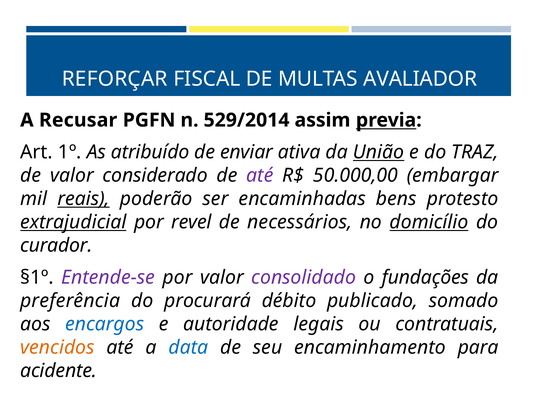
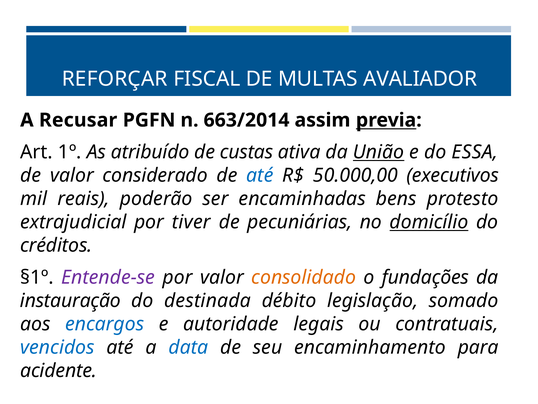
529/2014: 529/2014 -> 663/2014 (247, 120)
enviar: enviar -> custas (247, 152)
TRAZ: TRAZ -> ESSA (475, 152)
até colour: purple -> blue (260, 175)
embargar: embargar -> executivos (453, 175)
reais underline: present -> none (84, 199)
extrajudicial underline: present -> none (73, 222)
revel: revel -> tiver (191, 222)
necessários: necessários -> pecuniárias (300, 222)
curador: curador -> créditos (56, 245)
consolidado colour: purple -> orange (304, 277)
preferência: preferência -> instauração (70, 300)
procurará: procurará -> destinada (208, 300)
publicado: publicado -> legislação (373, 300)
vencidos colour: orange -> blue (57, 347)
